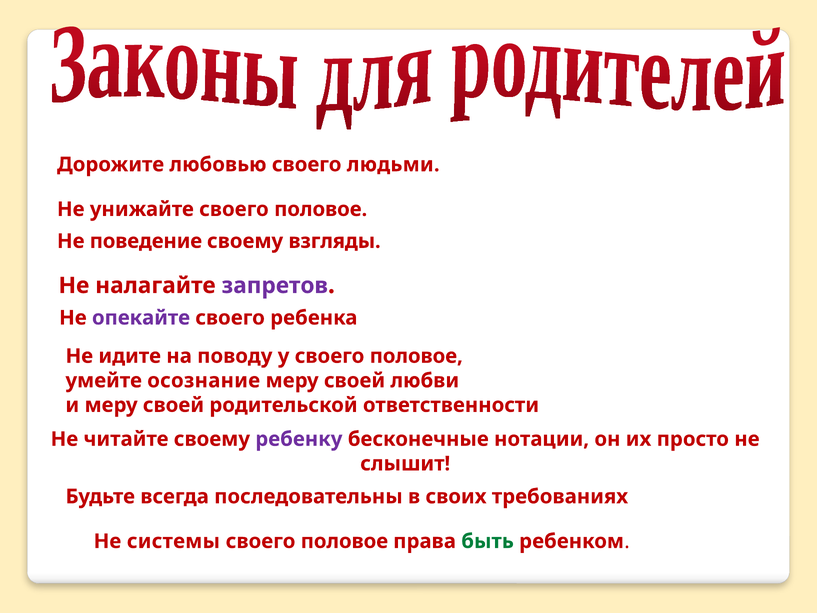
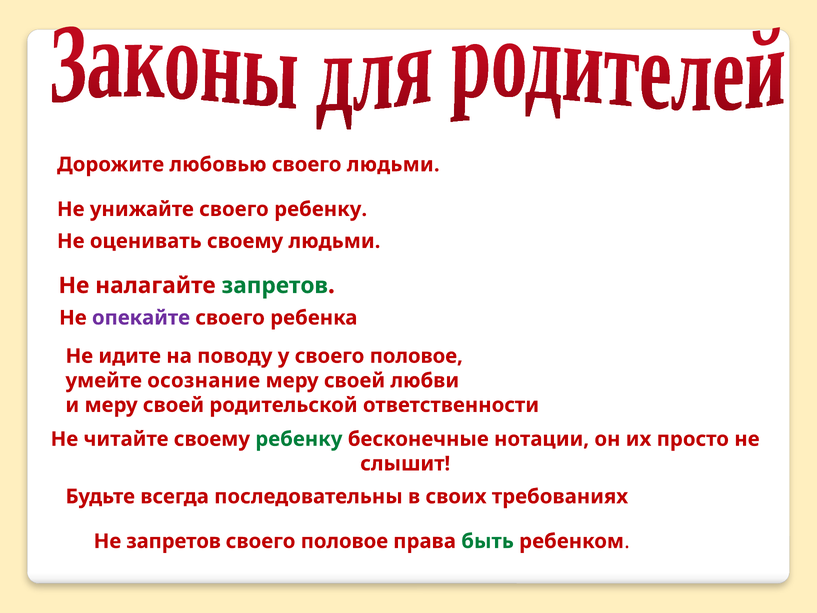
унижайте своего половое: половое -> ребенку (321, 209)
поведение: поведение -> оценивать (146, 241)
своему взгляды: взгляды -> людьми (334, 241)
запретов colour: purple -> green (275, 285)
ребенку colour: purple -> green (299, 439)
Не системы: системы -> запретов (174, 541)
